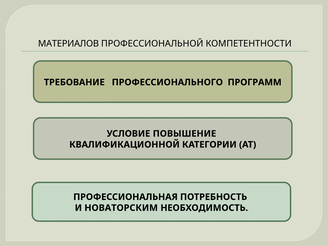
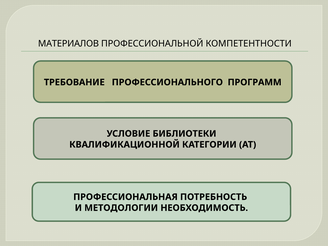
ПОВЫШЕНИЕ: ПОВЫШЕНИЕ -> БИБЛИОТЕКИ (185, 134)
НОВАТОРСКИМ: НОВАТОРСКИМ -> МЕТОДОЛОГИИ (121, 208)
